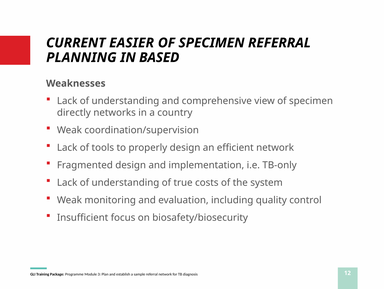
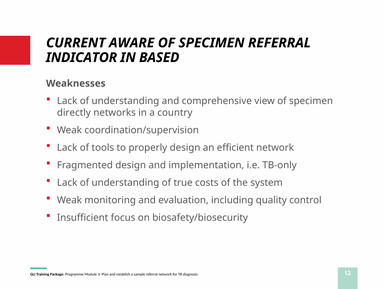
EASIER: EASIER -> AWARE (132, 43)
PLANNING: PLANNING -> INDICATOR (81, 58)
